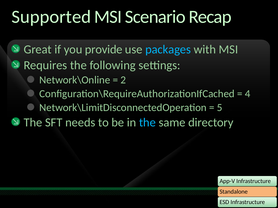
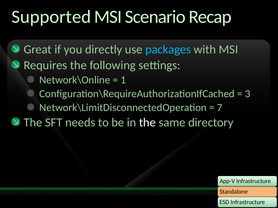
provide: provide -> directly (104, 50)
2: 2 -> 1 (123, 80)
4: 4 -> 3 (248, 94)
5: 5 -> 7 (220, 108)
the colour: light blue -> white (147, 123)
